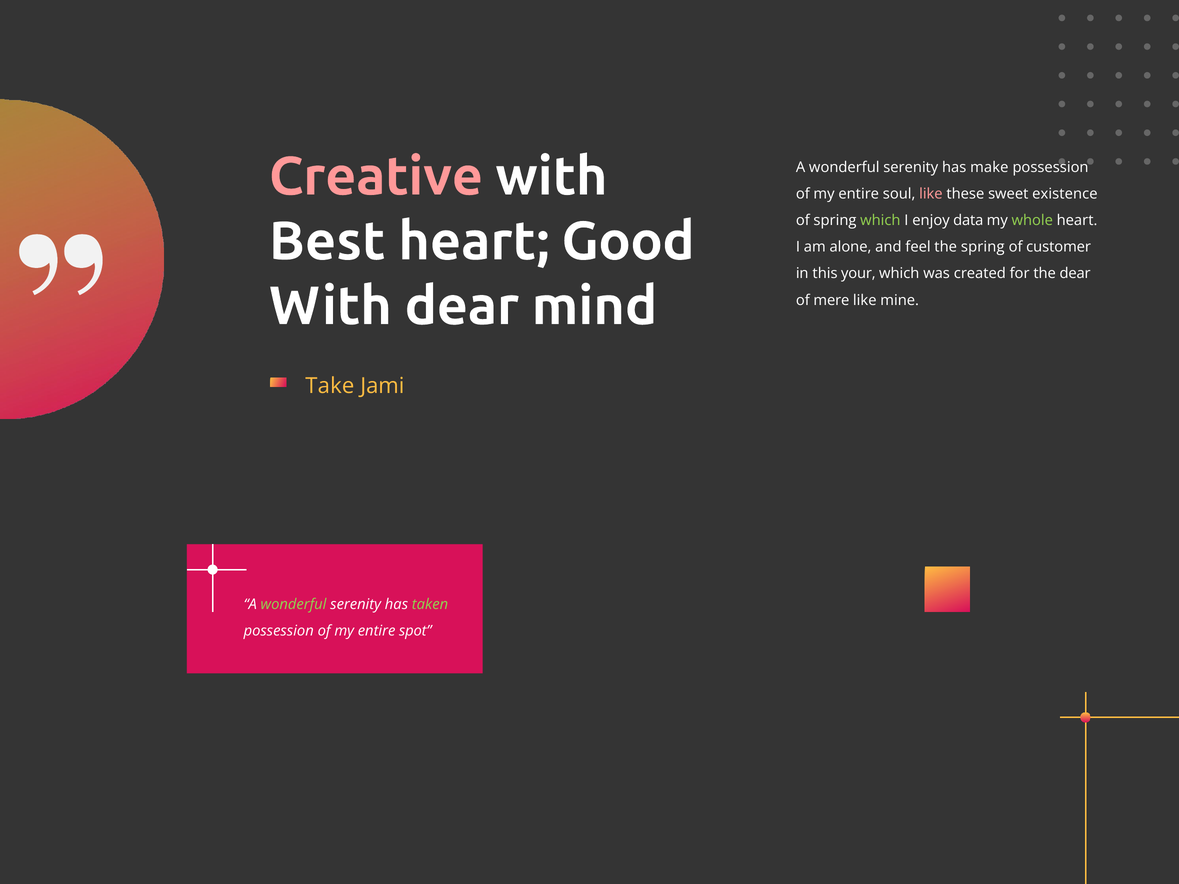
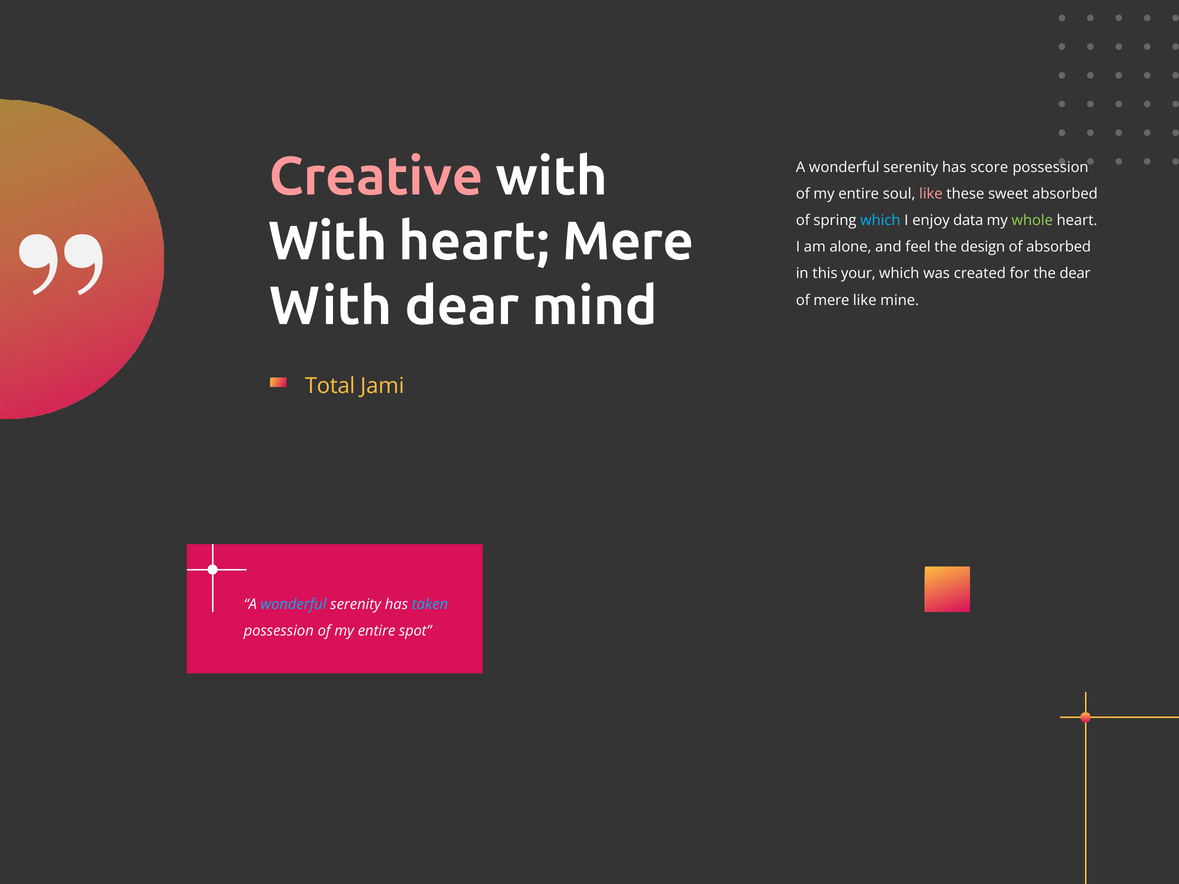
make: make -> score (989, 167)
sweet existence: existence -> absorbed (1065, 194)
which colour: light green -> light blue (880, 220)
Best: Best -> With (328, 242)
heart Good: Good -> Mere (628, 242)
the spring: spring -> design (983, 247)
of customer: customer -> absorbed (1059, 247)
Take: Take -> Total (330, 386)
wonderful colour: light green -> light blue (294, 605)
taken colour: light green -> light blue (430, 605)
